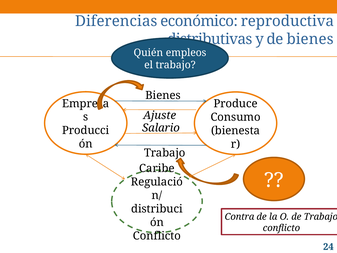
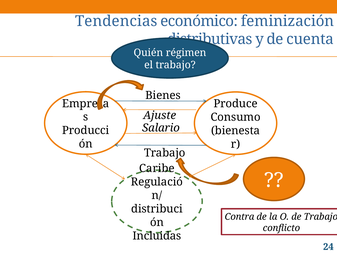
Diferencias: Diferencias -> Tendencias (116, 21)
reproductiva: reproductiva -> feminización (288, 21)
de bienes: bienes -> cuenta (310, 39)
empleos: empleos -> régimen (186, 53)
Conflicto: Conflicto -> Incluidas (157, 236)
